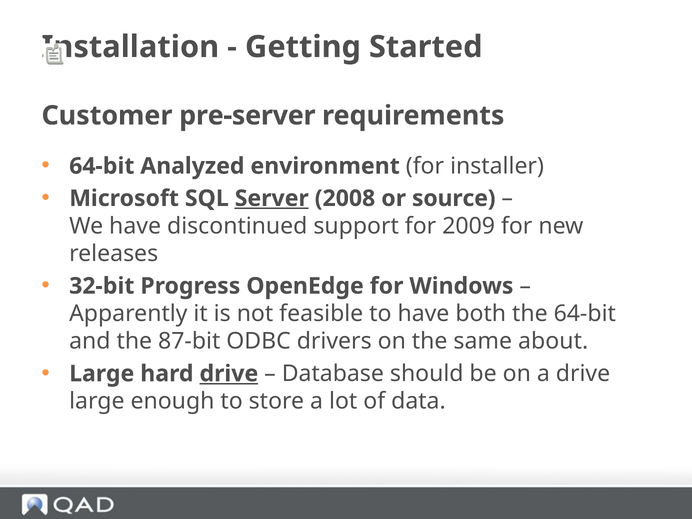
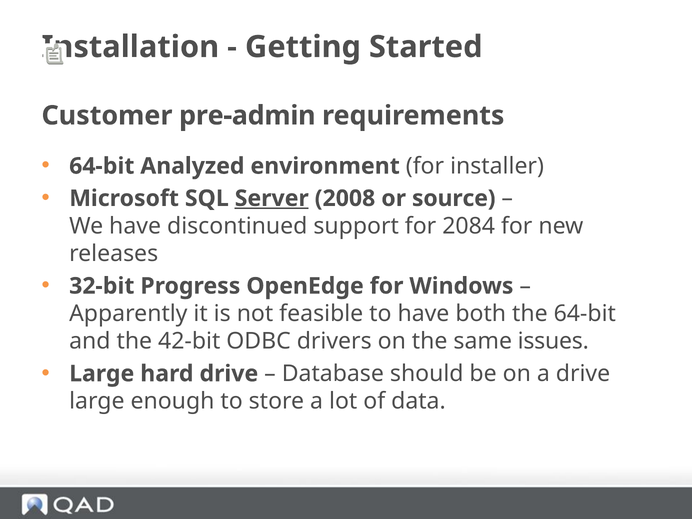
pre-server: pre-server -> pre-admin (247, 116)
2009: 2009 -> 2084 (469, 226)
87-bit: 87-bit -> 42-bit (189, 341)
about: about -> issues (553, 341)
drive underline: present -> none (229, 374)
